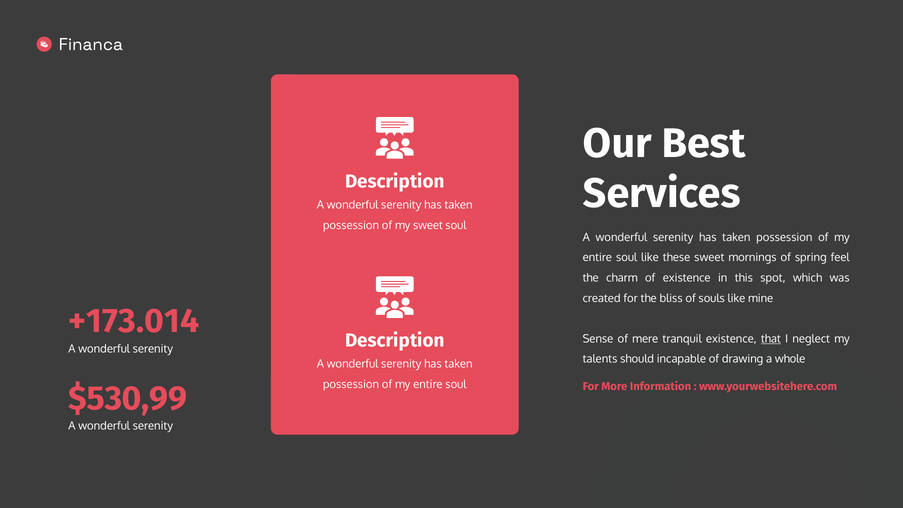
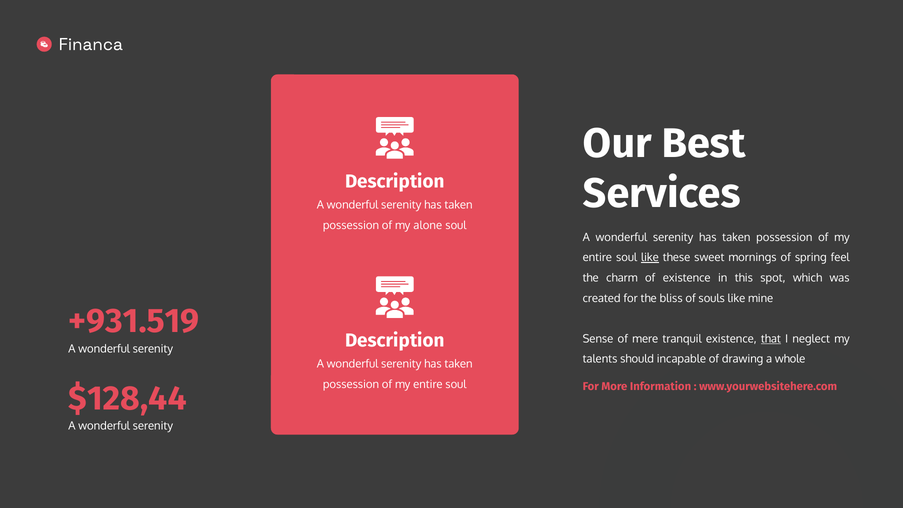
my sweet: sweet -> alone (428, 225)
like underline: none -> present (650, 258)
+173.014: +173.014 -> +931.519 (134, 321)
$530,99: $530,99 -> $128,44 (128, 398)
